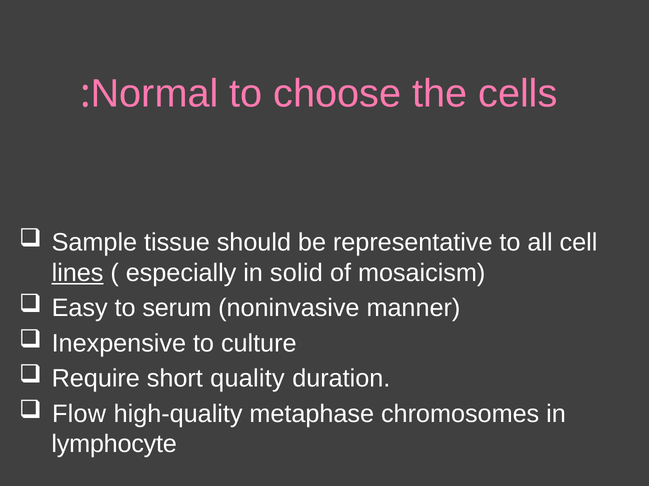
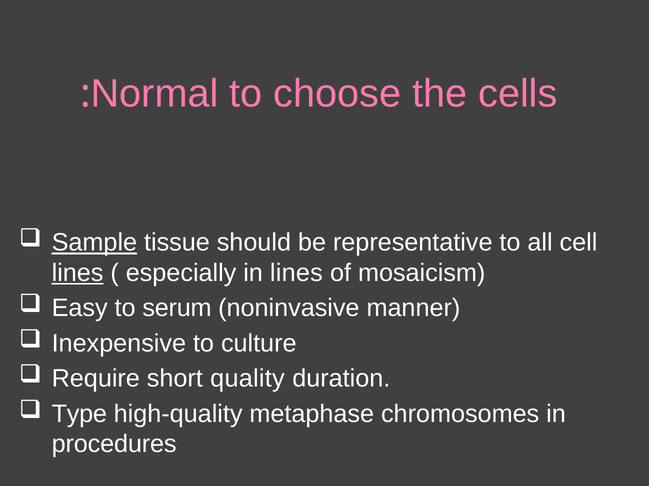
Sample underline: none -> present (94, 243)
in solid: solid -> lines (296, 273)
Flow: Flow -> Type (79, 414)
lymphocyte: lymphocyte -> procedures (114, 445)
